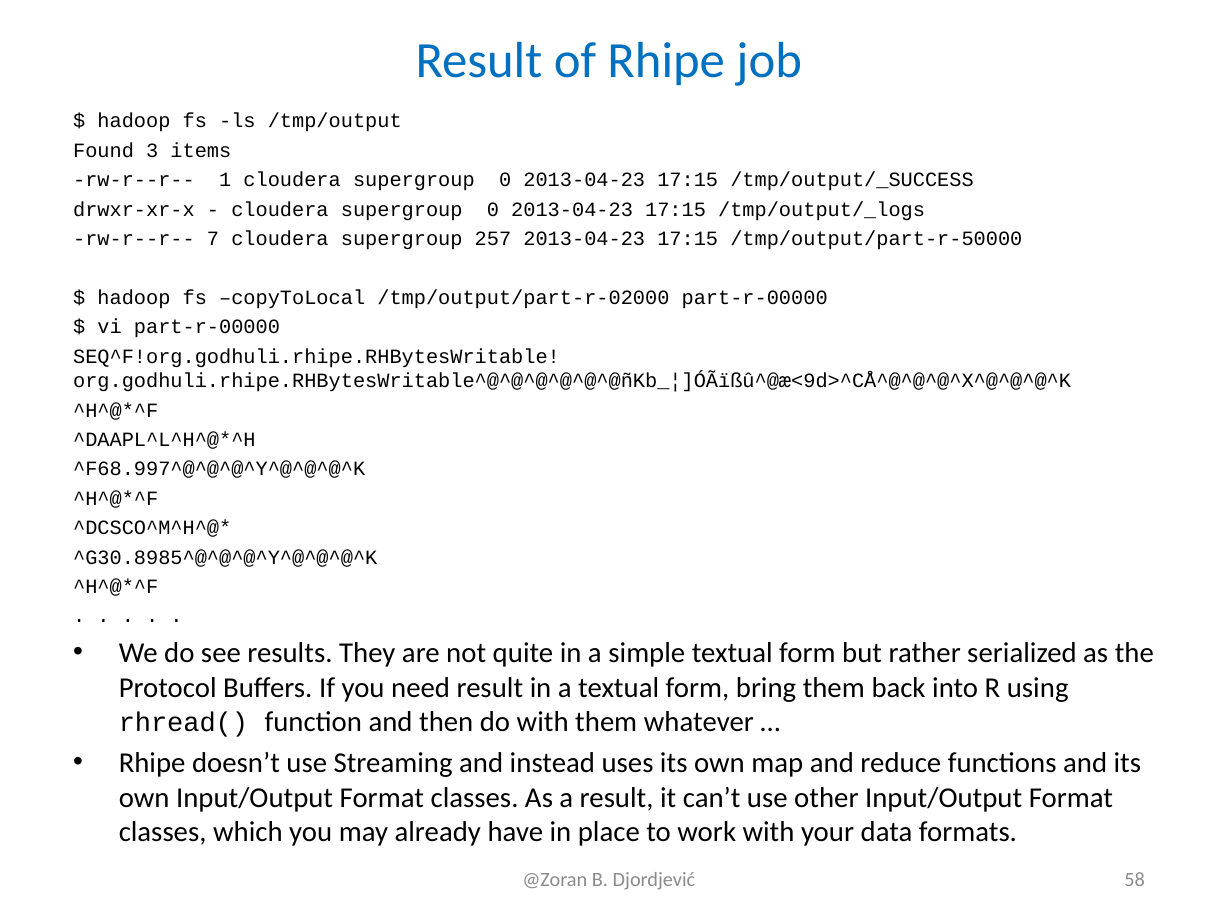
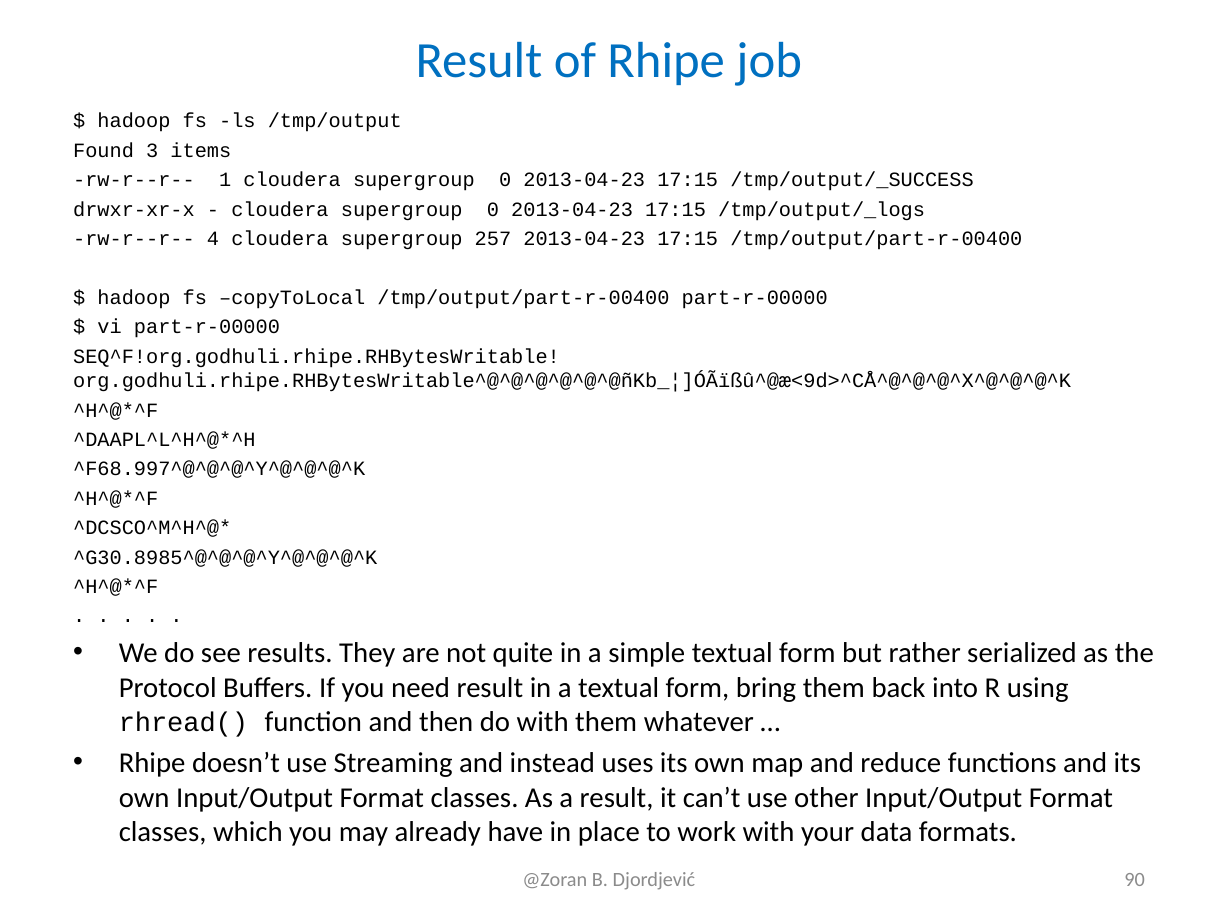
7: 7 -> 4 (213, 239)
17:15 /tmp/output/part-r-50000: /tmp/output/part-r-50000 -> /tmp/output/part-r-00400 (876, 239)
copyToLocal /tmp/output/part-r-02000: /tmp/output/part-r-02000 -> /tmp/output/part-r-00400 (523, 298)
58: 58 -> 90 (1135, 880)
